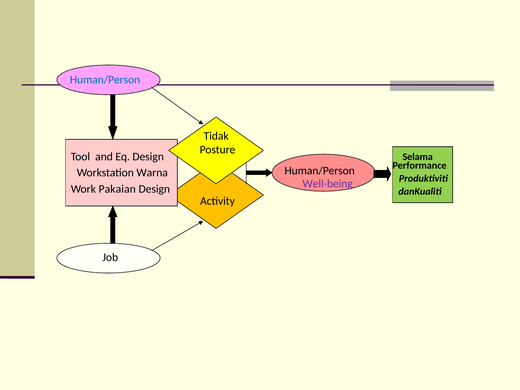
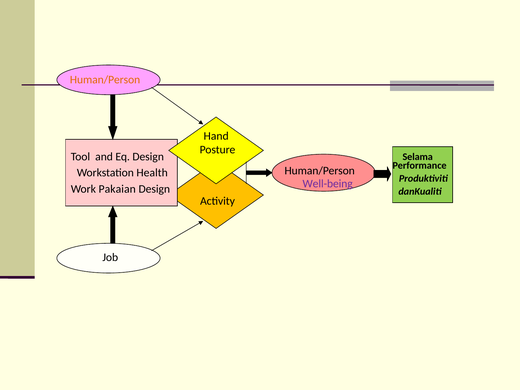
Human/Person colour: blue -> orange (105, 80)
Tidak: Tidak -> Hand (216, 136)
Warna: Warna -> Health (152, 173)
